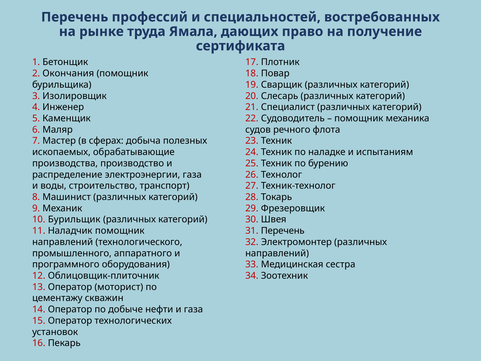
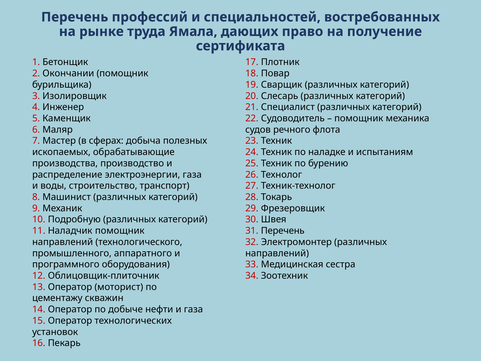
Окончания: Окончания -> Окончании (68, 73)
Бурильщик: Бурильщик -> Подробную (74, 219)
